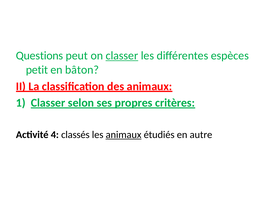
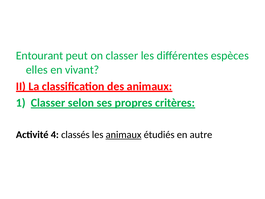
Questions: Questions -> Entourant (40, 56)
classer underline: present -> none (122, 56)
petit: petit -> elles (37, 70)
bâton: bâton -> vivant (82, 70)
